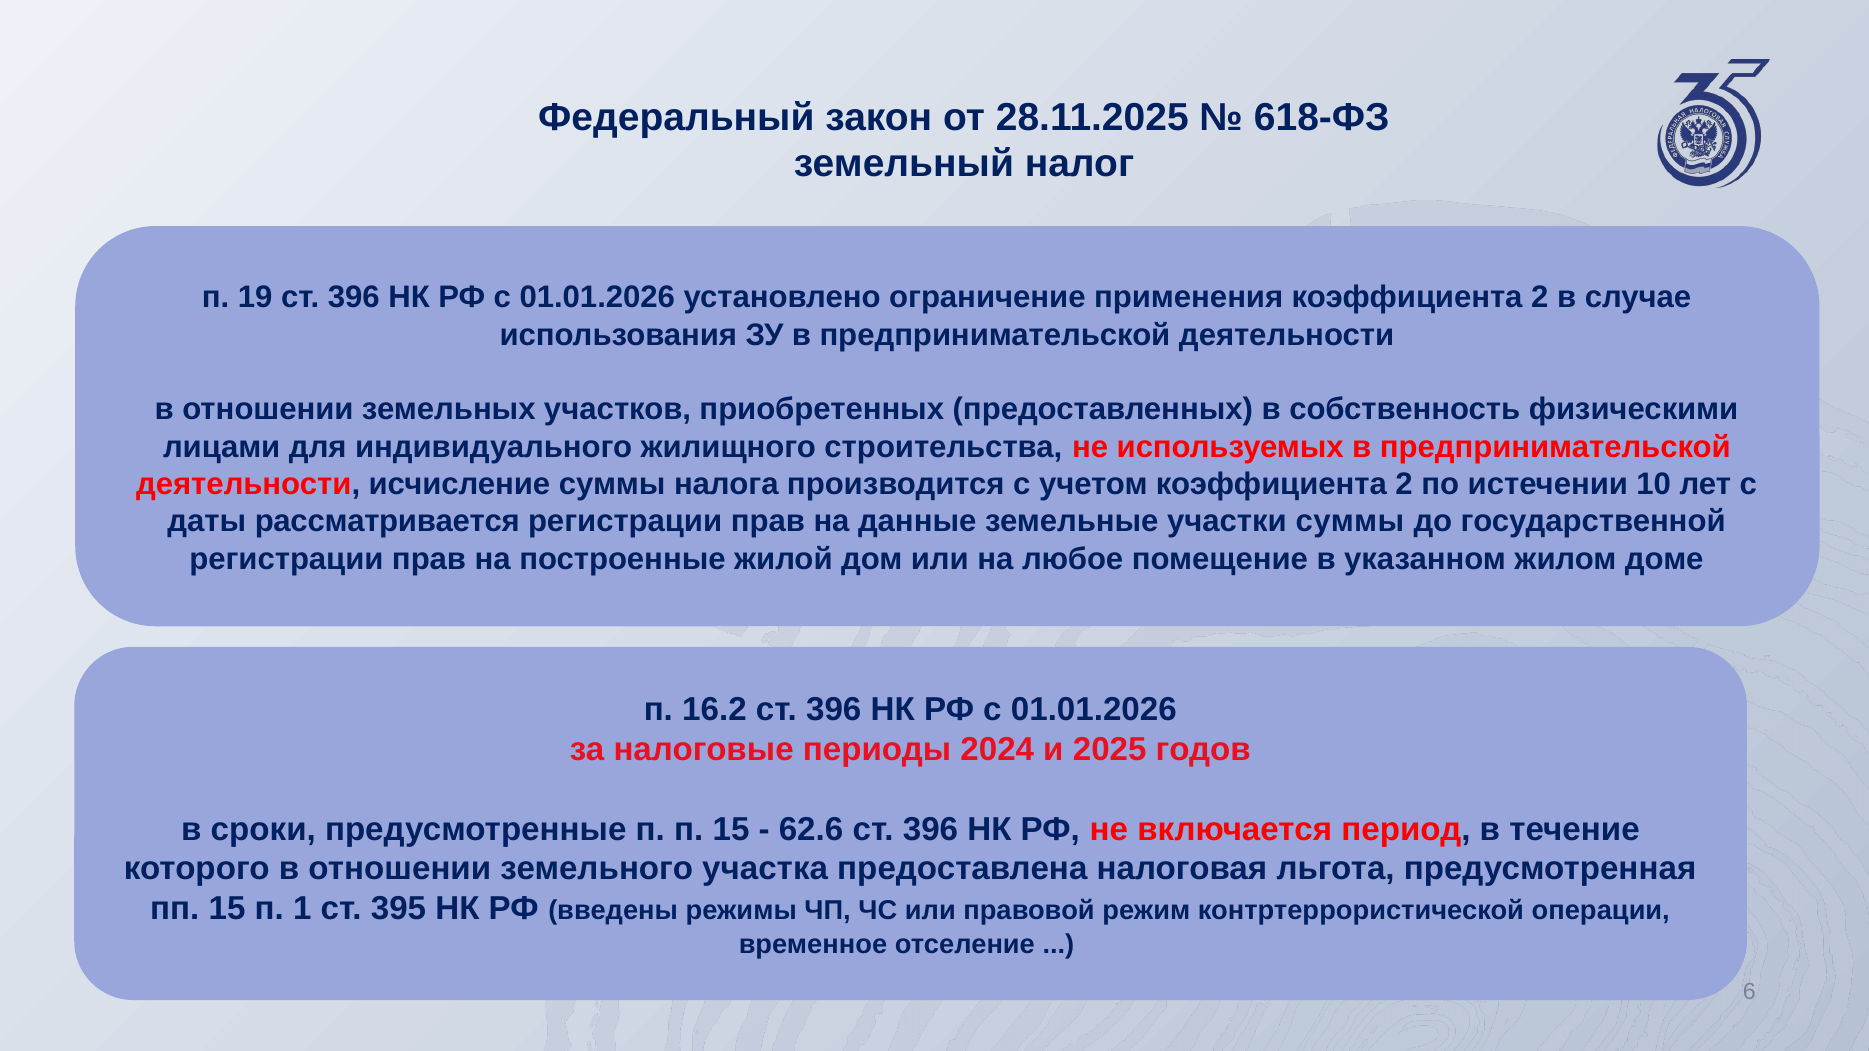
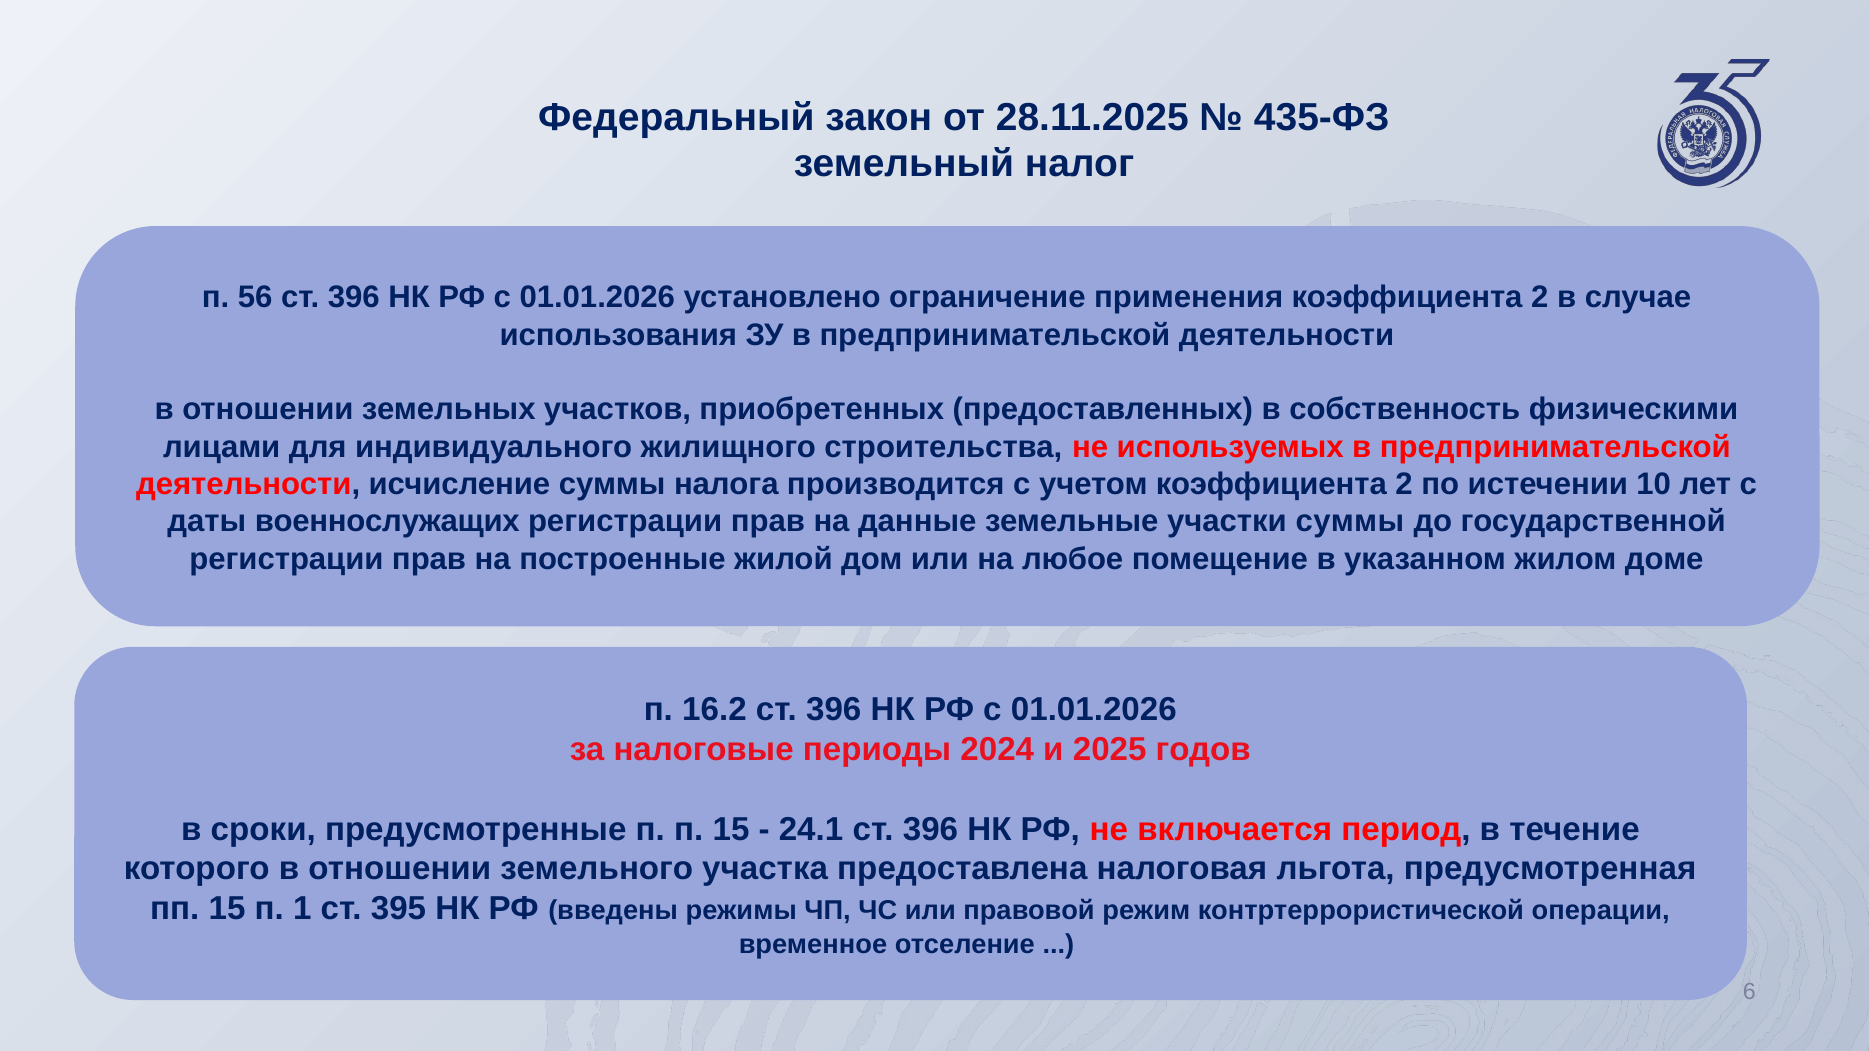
618-ФЗ: 618-ФЗ -> 435-ФЗ (1322, 117)
19: 19 -> 56 (255, 298)
рассматривается: рассматривается -> военнослужащих (387, 522)
62.6: 62.6 -> 24.1 (811, 829)
